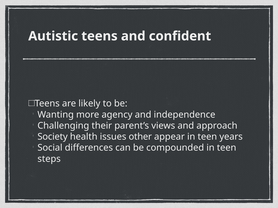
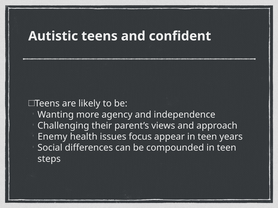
Society: Society -> Enemy (52, 137)
other: other -> focus (140, 137)
